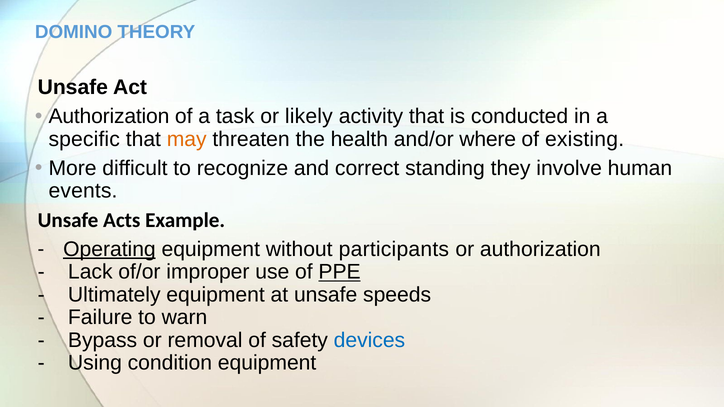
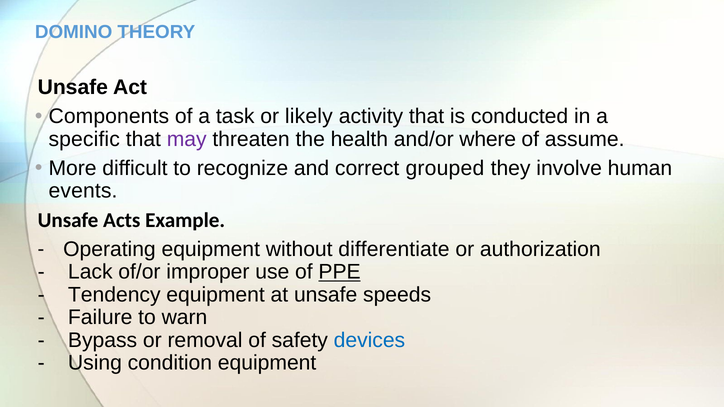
Authorization: Authorization -> Components (109, 117)
may colour: orange -> purple (187, 139)
existing: existing -> assume (585, 139)
standing: standing -> grouped (445, 168)
Operating underline: present -> none (109, 249)
participants: participants -> differentiate (394, 249)
Ultimately: Ultimately -> Tendency (114, 295)
